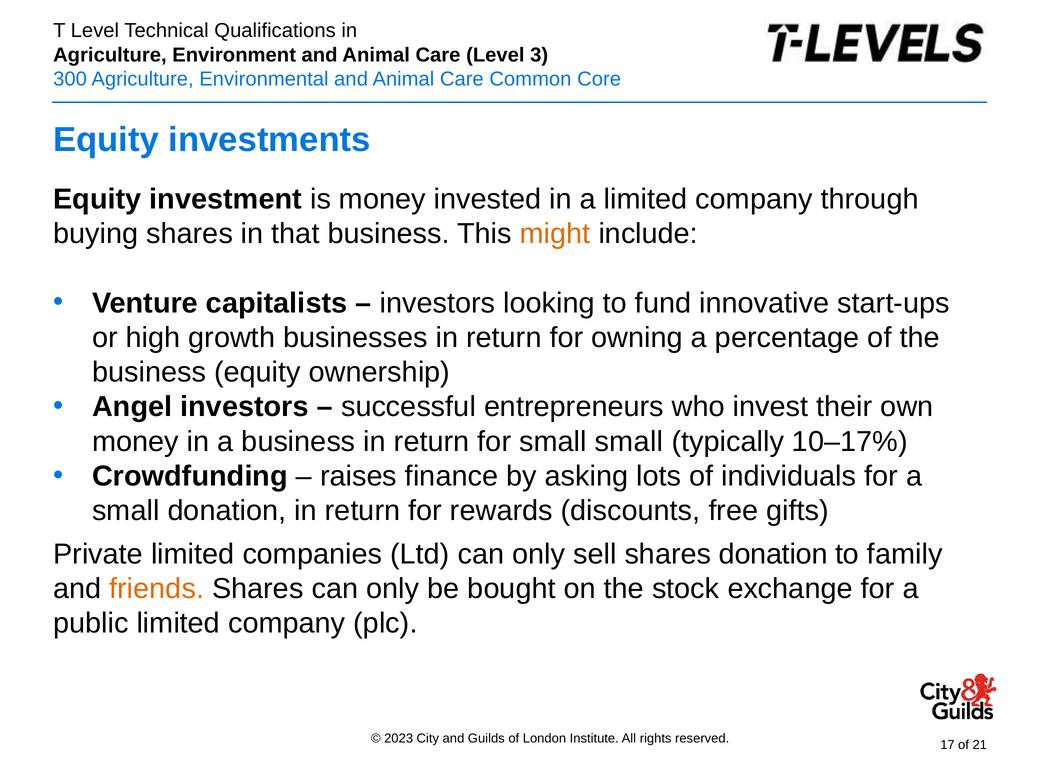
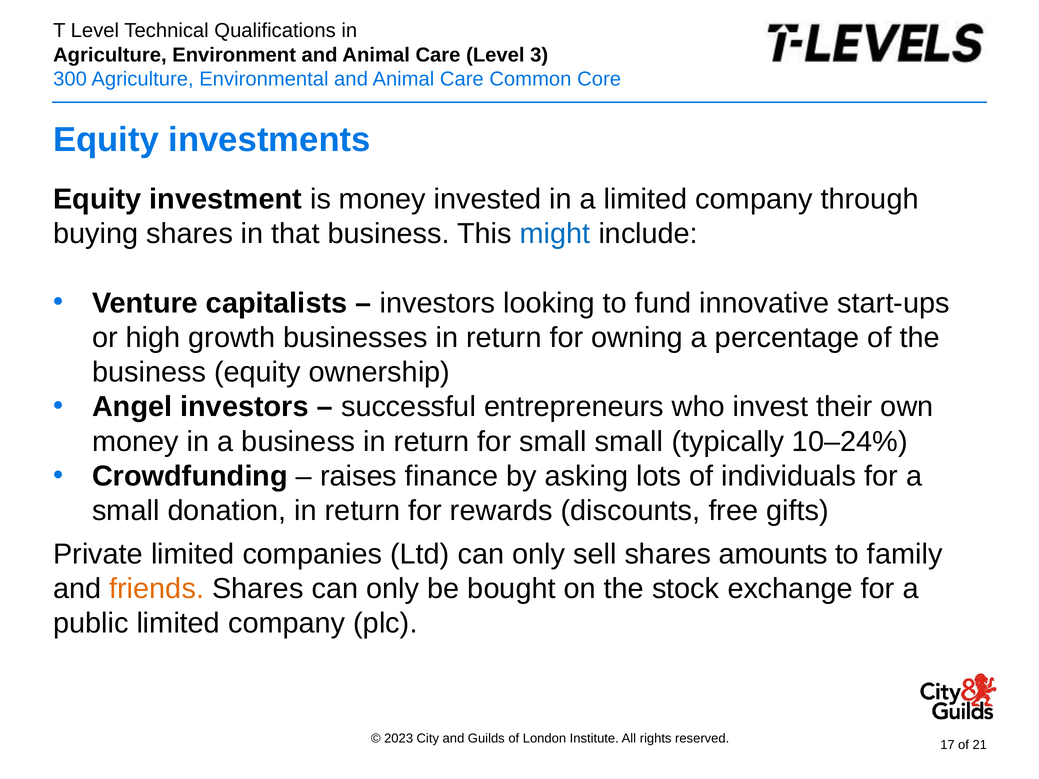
might colour: orange -> blue (555, 234)
10–17%: 10–17% -> 10–24% (850, 442)
shares donation: donation -> amounts (773, 554)
